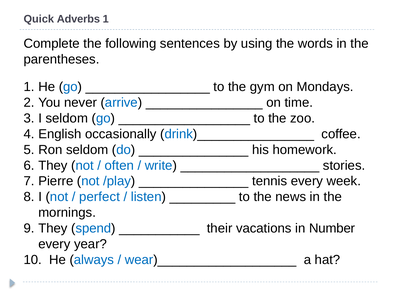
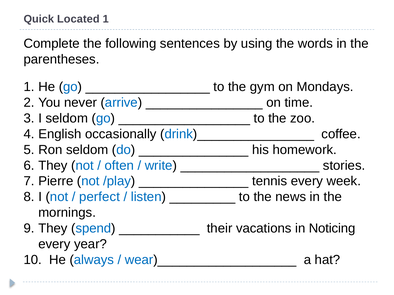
Adverbs: Adverbs -> Located (78, 19)
Number: Number -> Noticing (332, 229)
